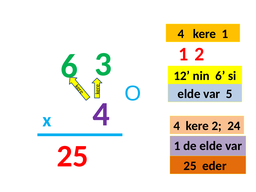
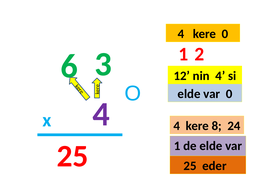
kere 1: 1 -> 0 (225, 34)
nin 6: 6 -> 4 (220, 76)
var 5: 5 -> 0 (229, 94)
kere 2: 2 -> 8 (217, 126)
